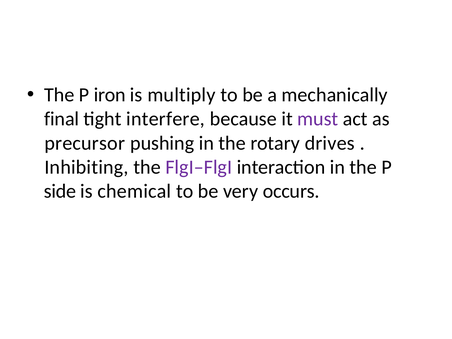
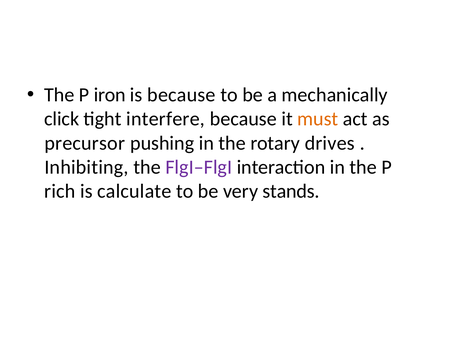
is multiply: multiply -> because (181, 95)
final: final -> click (62, 119)
must colour: purple -> orange (318, 119)
side: side -> rich (60, 191)
chemical: chemical -> calculate (134, 191)
occurs: occurs -> stands (291, 191)
